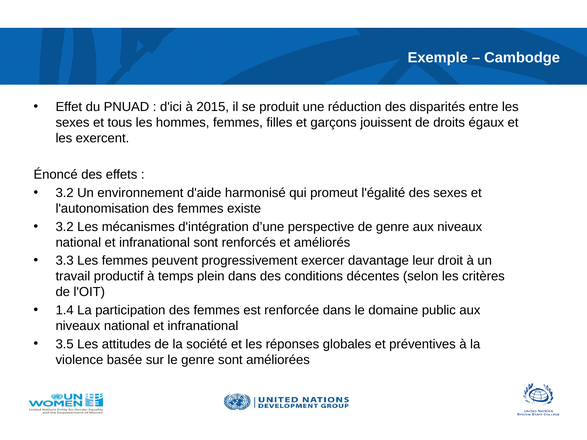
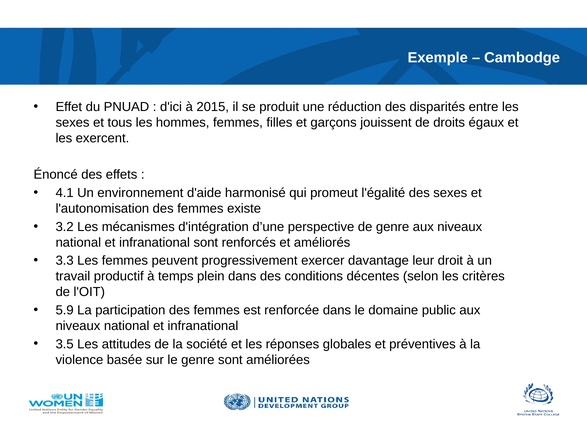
3.2: 3.2 -> 4.1 (65, 193)
1.4: 1.4 -> 5.9 (65, 310)
